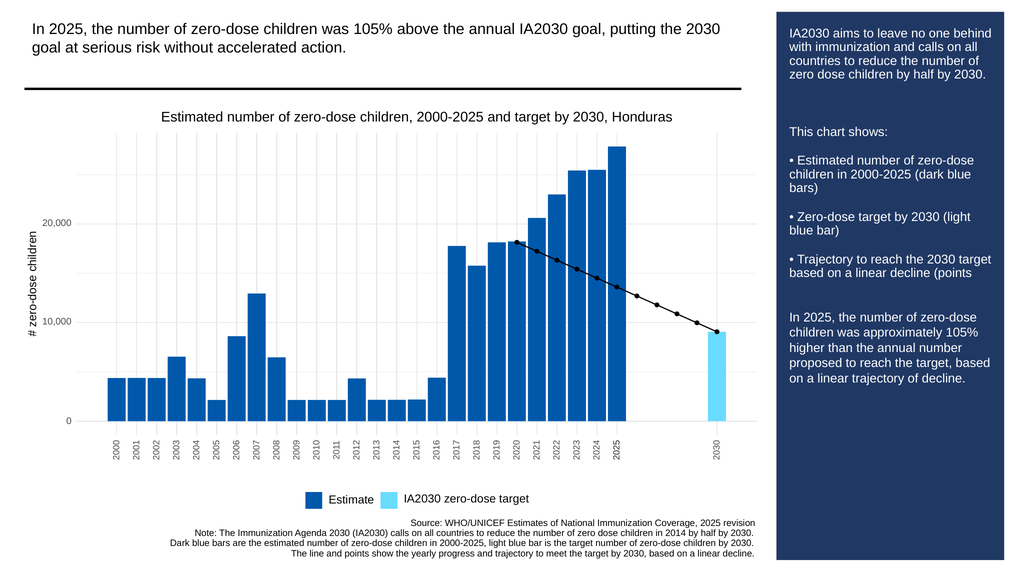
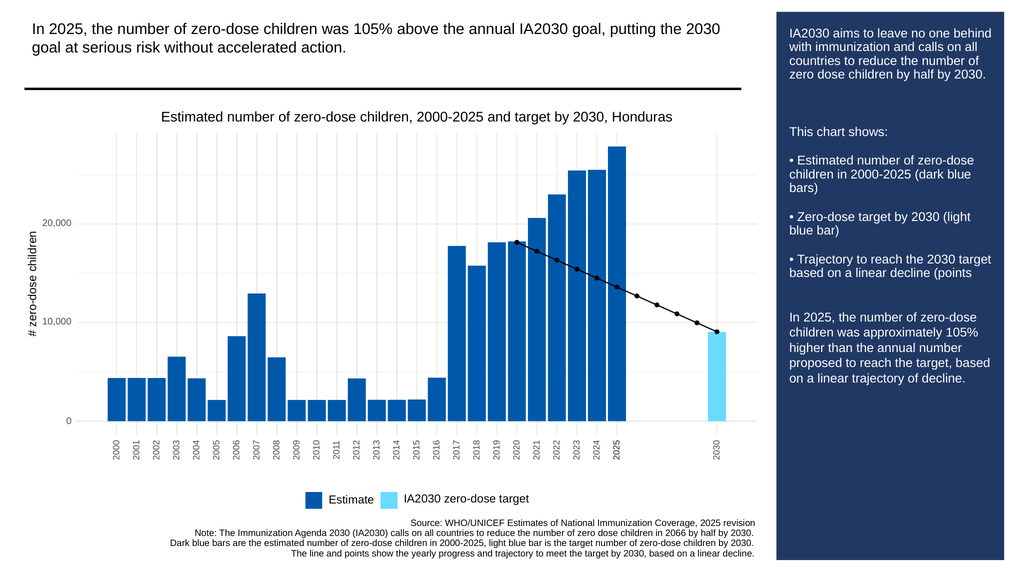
2014: 2014 -> 2066 (676, 533)
